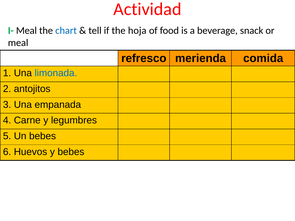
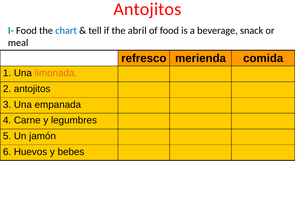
Actividad: Actividad -> Antojitos (147, 9)
I- Meal: Meal -> Food (26, 30)
hoja: hoja -> abril (137, 30)
limonada colour: blue -> orange (56, 73)
Un bebes: bebes -> jamón (43, 136)
